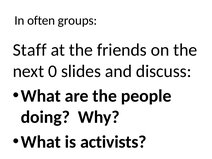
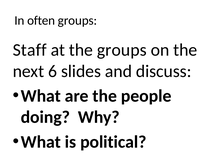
the friends: friends -> groups (122, 50)
0: 0 -> 6 (53, 71)
activists: activists -> political (113, 142)
